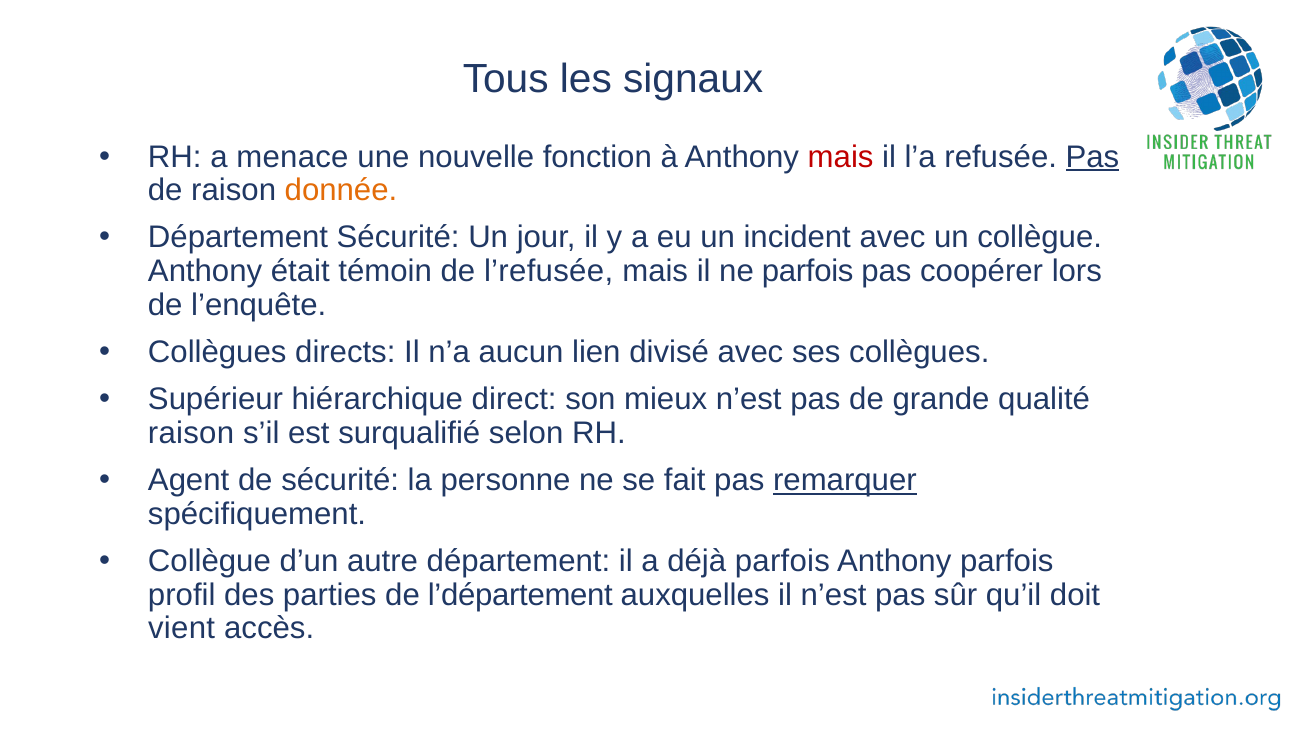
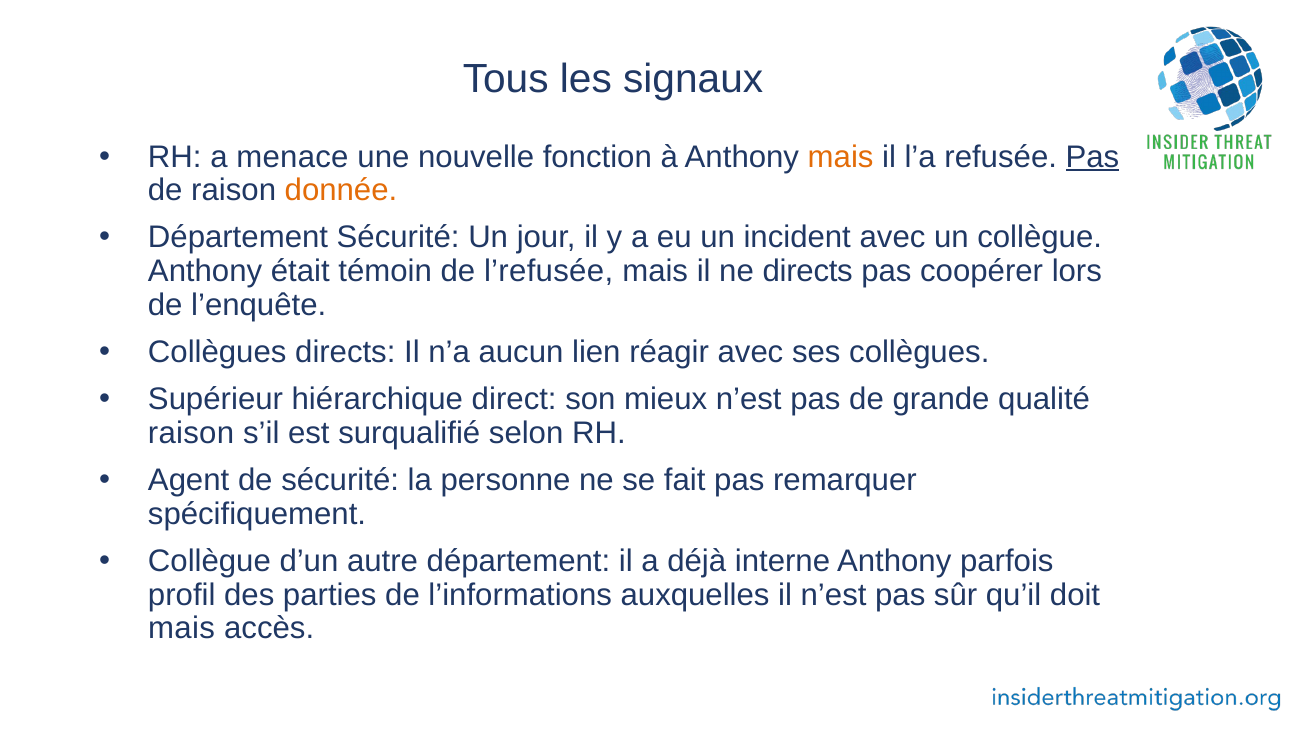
mais colour: red -> orange (841, 157)
ne parfois: parfois -> directs (808, 271)
divisé: divisé -> réagir (669, 352)
remarquer underline: present -> none (845, 480)
déjà parfois: parfois -> interne (783, 561)
l’département: l’département -> l’informations (520, 595)
vient: vient -> mais (182, 628)
